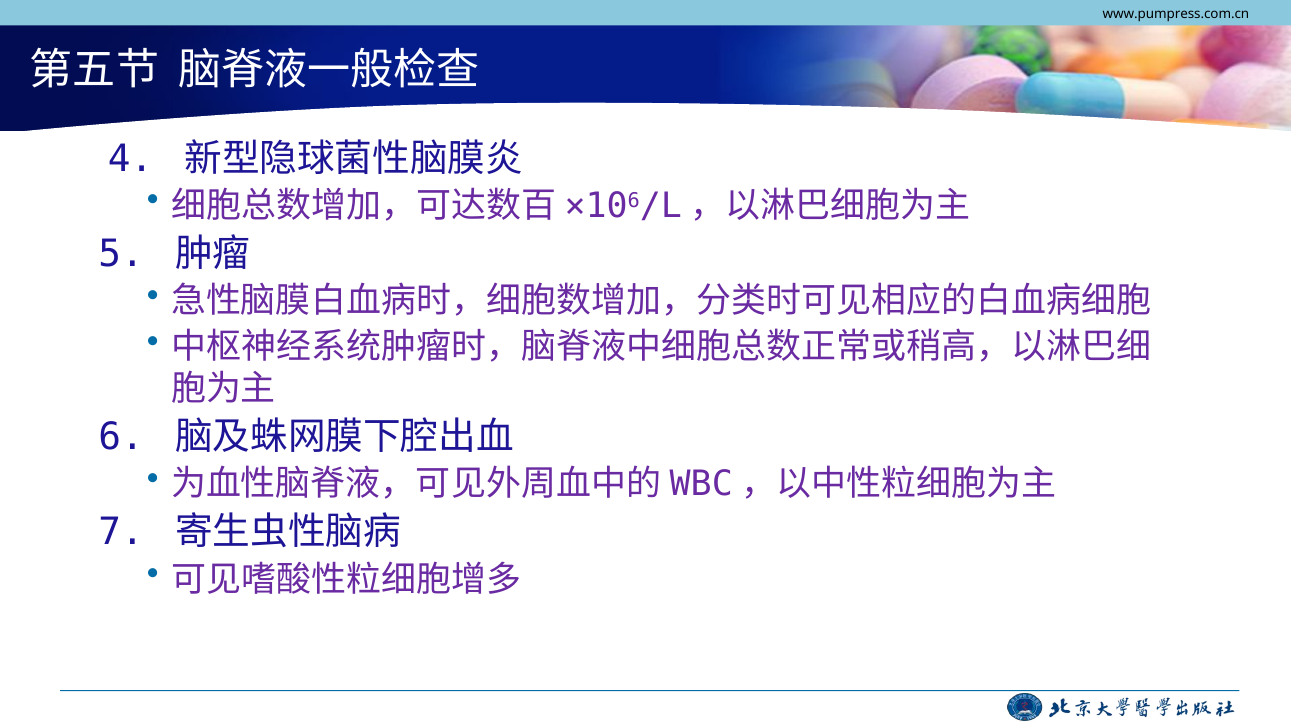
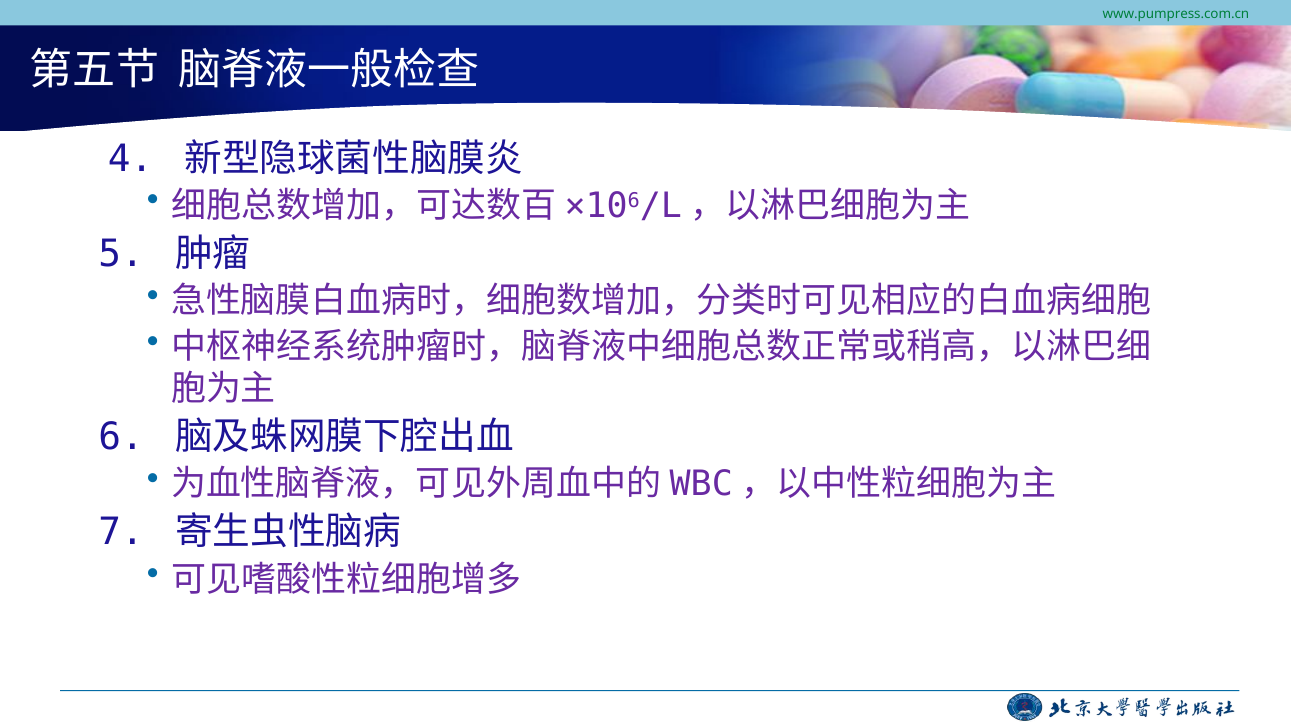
www.pumpress.com.cn colour: black -> green (1176, 14)
